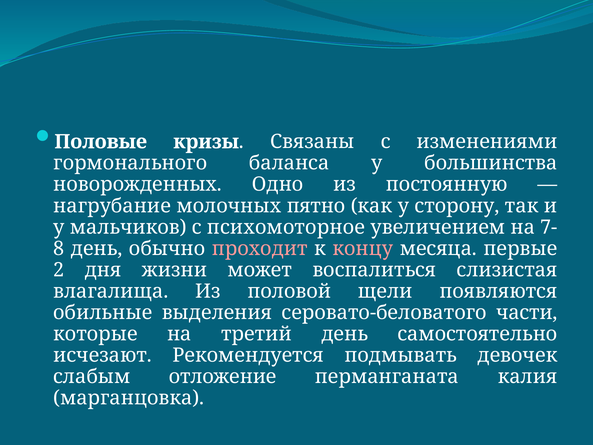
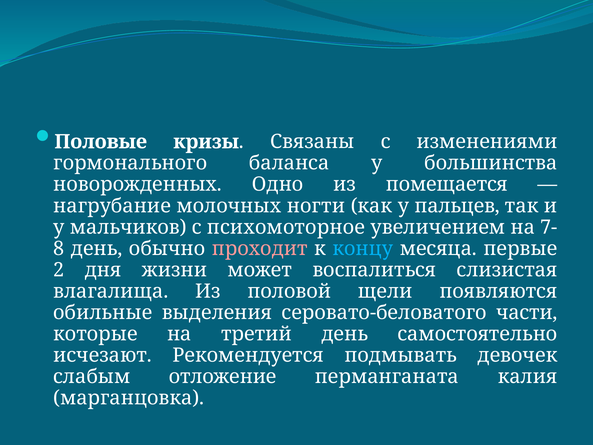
постоянную: постоянную -> помещается (447, 184)
пятно: пятно -> ногти (316, 206)
сторону: сторону -> пальцев (457, 206)
концу colour: pink -> light blue (363, 248)
